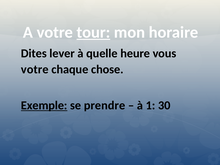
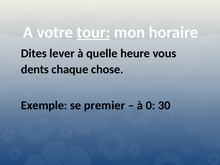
votre: votre -> dents (35, 69)
Exemple underline: present -> none (44, 105)
prendre: prendre -> premier (105, 105)
1: 1 -> 0 (150, 105)
